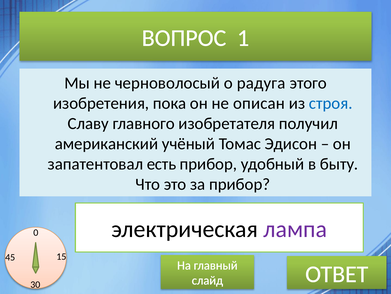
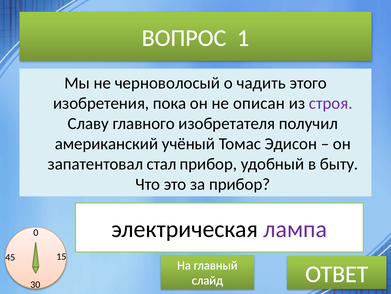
радуга: радуга -> чадить (261, 83)
строя colour: blue -> purple (331, 103)
есть: есть -> стал (161, 164)
